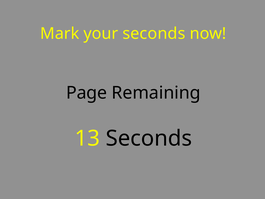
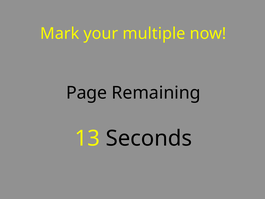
your seconds: seconds -> multiple (154, 34)
